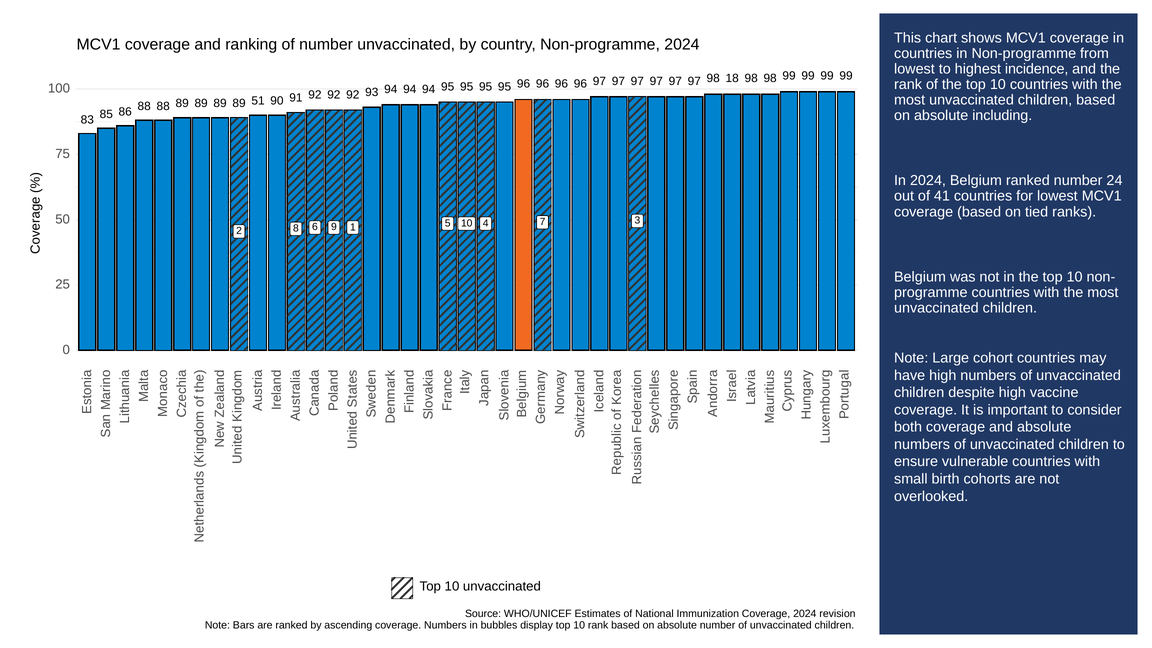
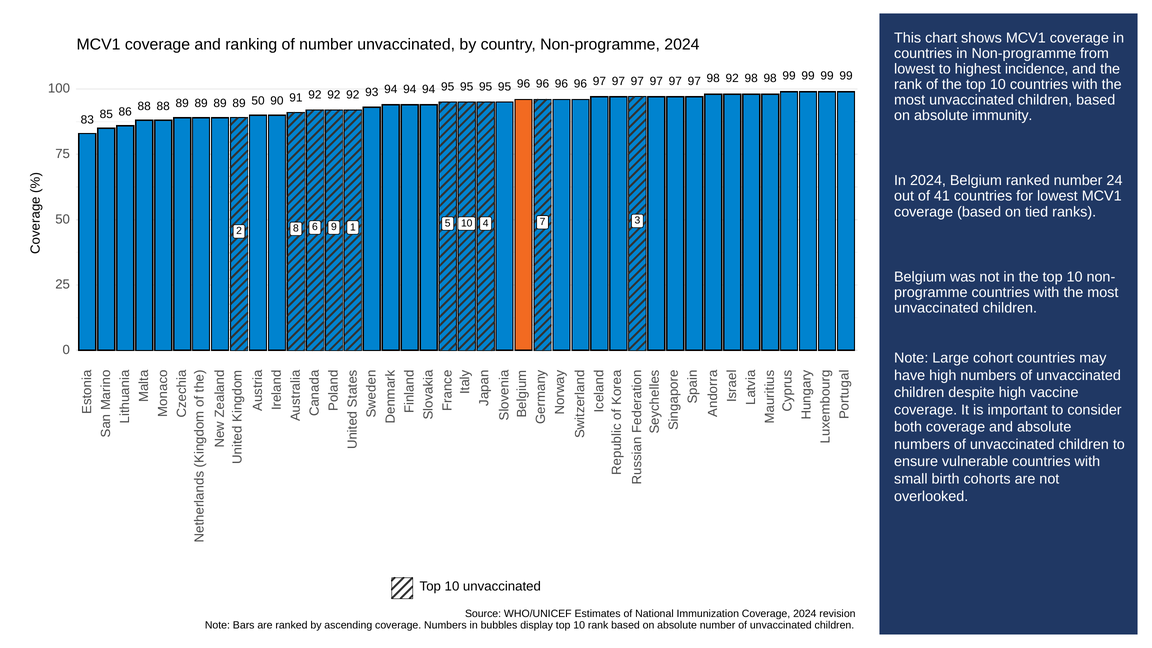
97 18: 18 -> 92 (732, 78)
89 51: 51 -> 50 (258, 101)
including: including -> immunity (1002, 116)
